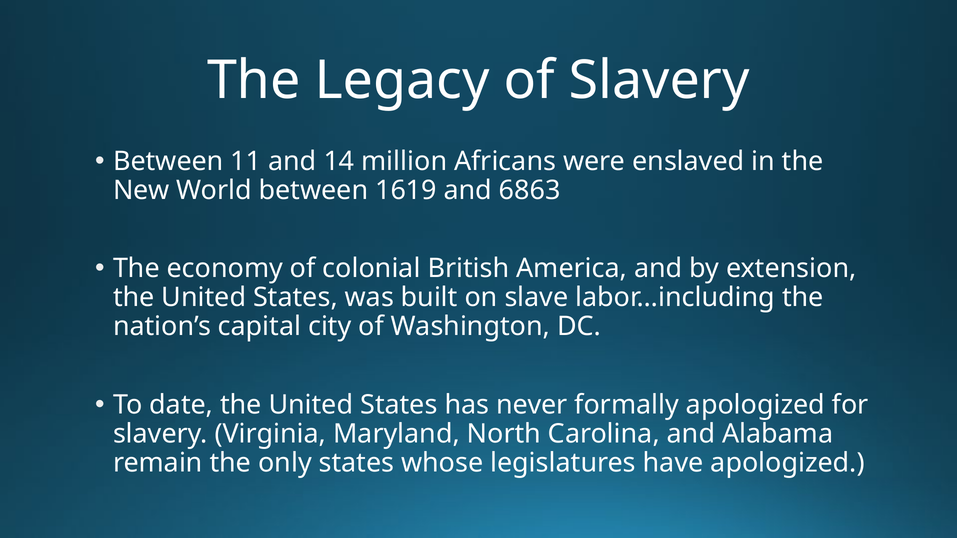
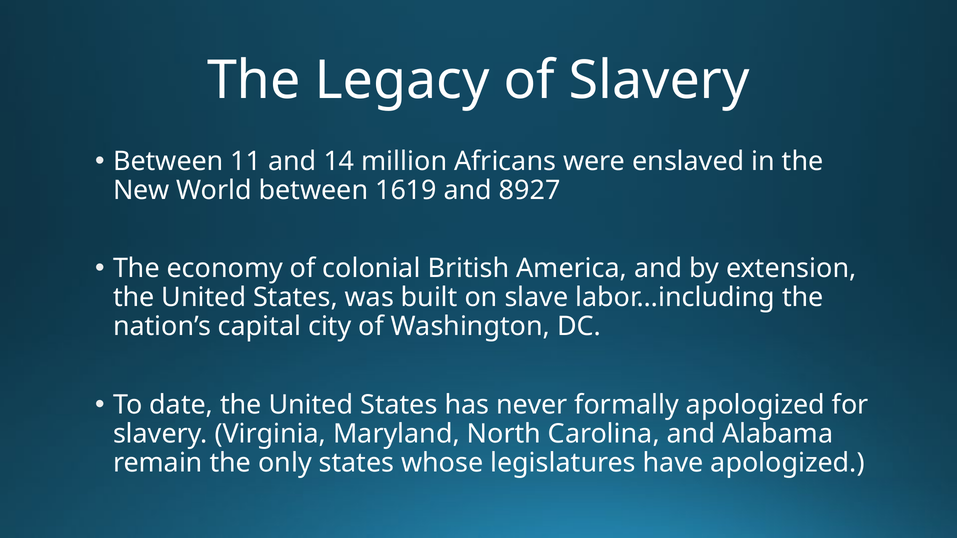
6863: 6863 -> 8927 (530, 190)
